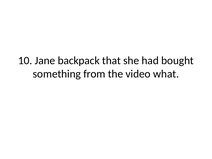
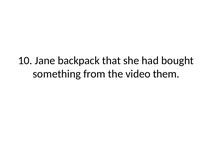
what: what -> them (166, 74)
